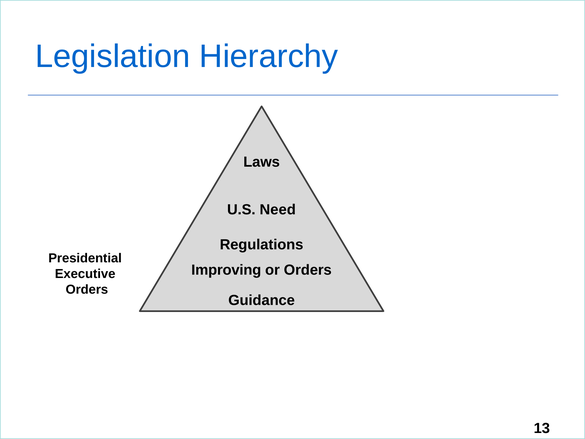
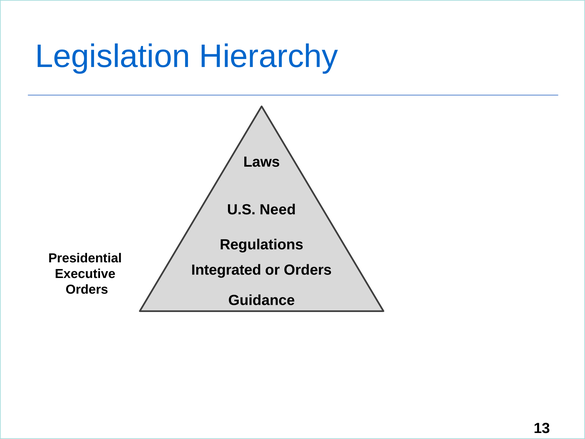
Improving: Improving -> Integrated (226, 270)
